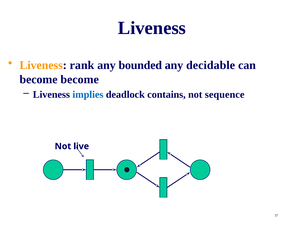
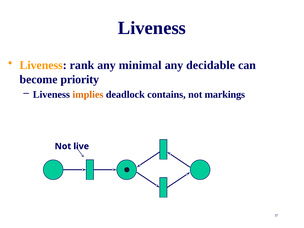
bounded: bounded -> minimal (140, 65)
become become: become -> priority (80, 79)
implies colour: blue -> orange (88, 94)
sequence: sequence -> markings (225, 94)
